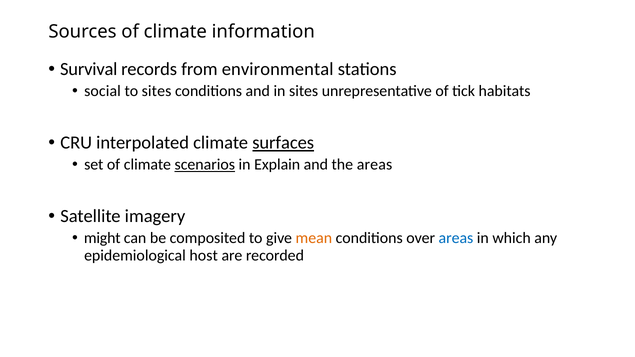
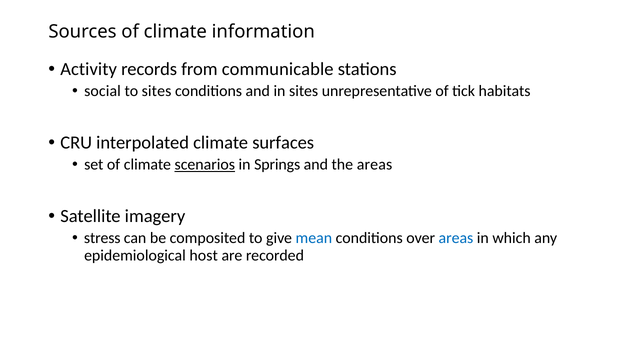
Survival: Survival -> Activity (89, 69)
environmental: environmental -> communicable (278, 69)
surfaces underline: present -> none (283, 143)
Explain: Explain -> Springs (277, 165)
might: might -> stress (102, 238)
mean colour: orange -> blue (314, 238)
